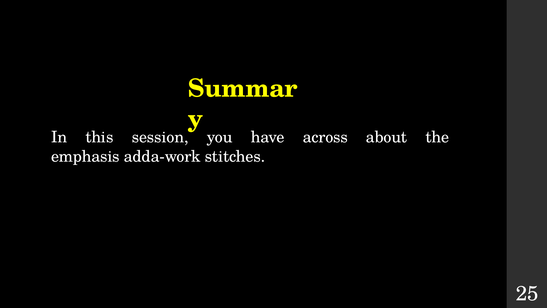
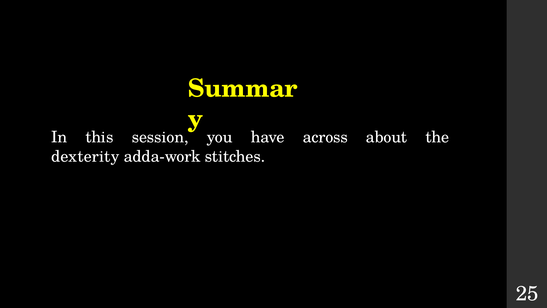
emphasis: emphasis -> dexterity (85, 156)
